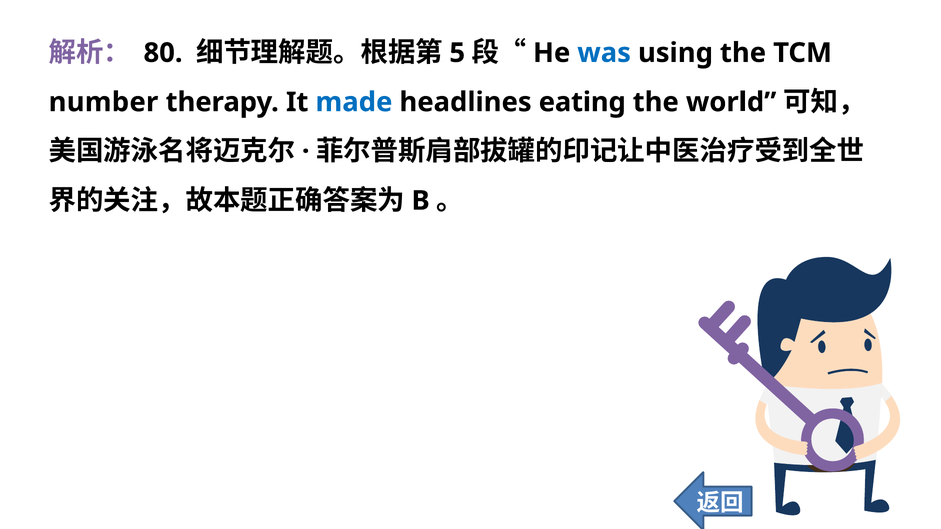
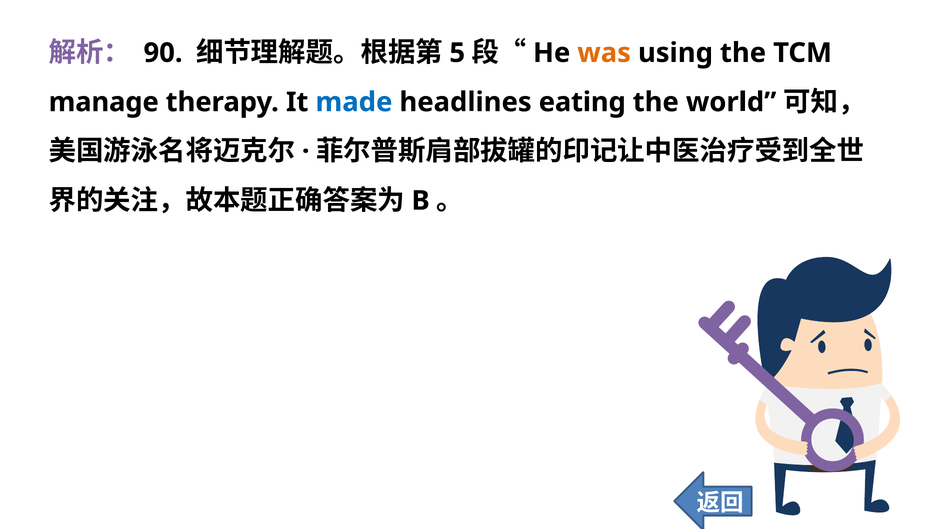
80: 80 -> 90 (163, 53)
was colour: blue -> orange (604, 53)
number: number -> manage (104, 102)
